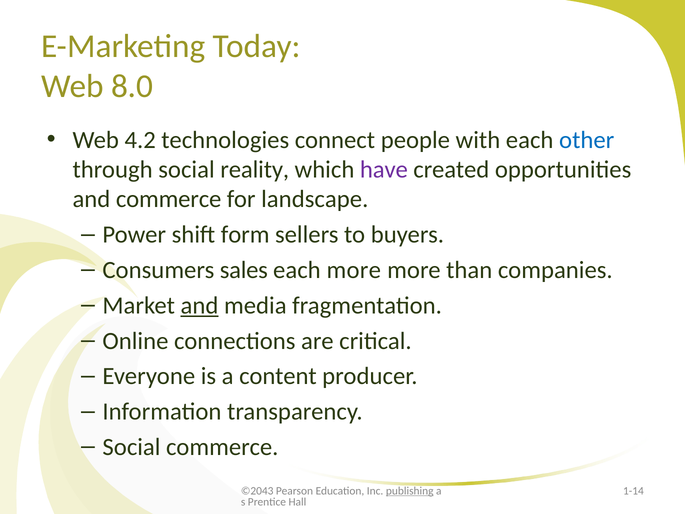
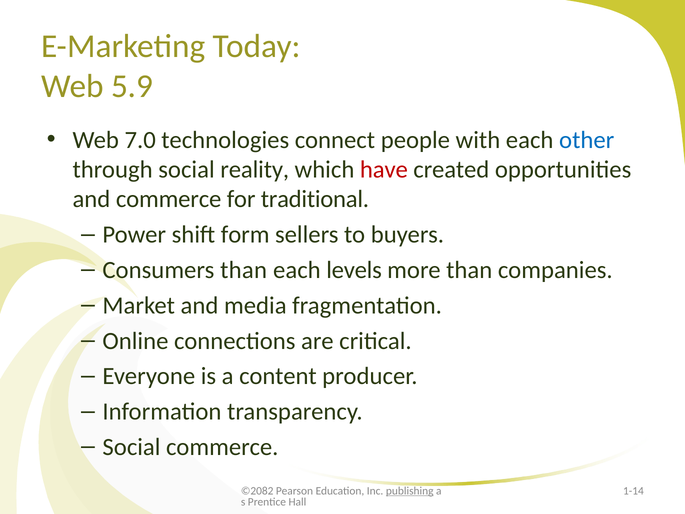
8.0: 8.0 -> 5.9 (132, 86)
4.2: 4.2 -> 7.0 (140, 140)
have colour: purple -> red (384, 170)
landscape: landscape -> traditional (315, 199)
Consumers sales: sales -> than (244, 270)
each more: more -> levels (354, 270)
and underline: present -> none (200, 305)
©2043: ©2043 -> ©2082 (257, 491)
